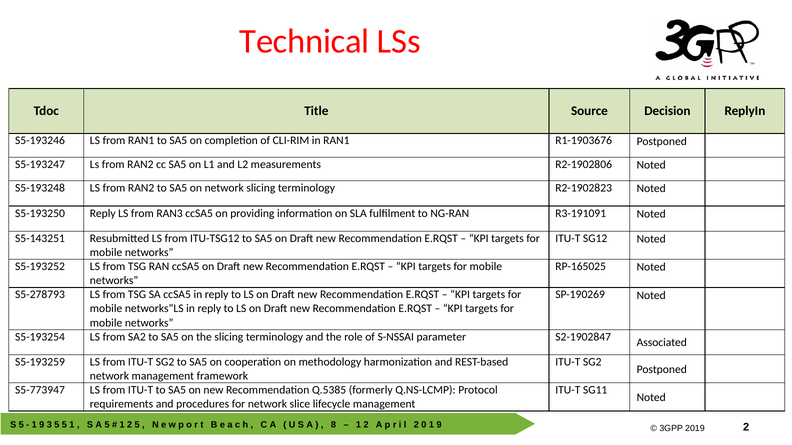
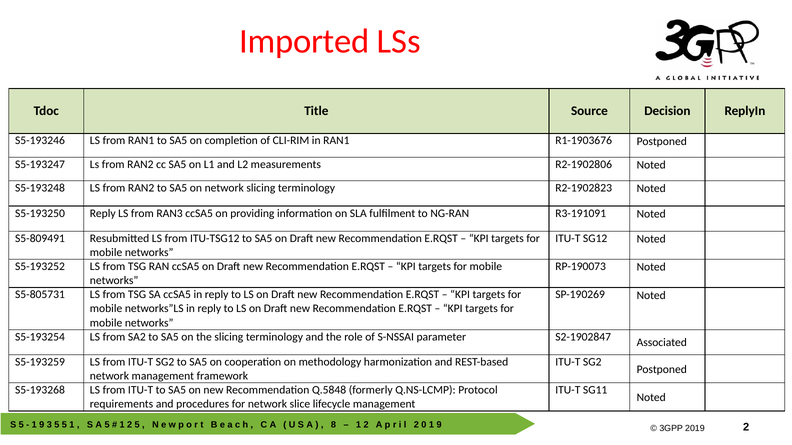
Technical: Technical -> Imported (304, 42)
S5-143251: S5-143251 -> S5-809491 (40, 239)
RP-165025: RP-165025 -> RP-190073 (581, 267)
S5-278793: S5-278793 -> S5-805731 (40, 295)
S5-773947: S5-773947 -> S5-193268 (40, 390)
Q.5385: Q.5385 -> Q.5848 (329, 390)
